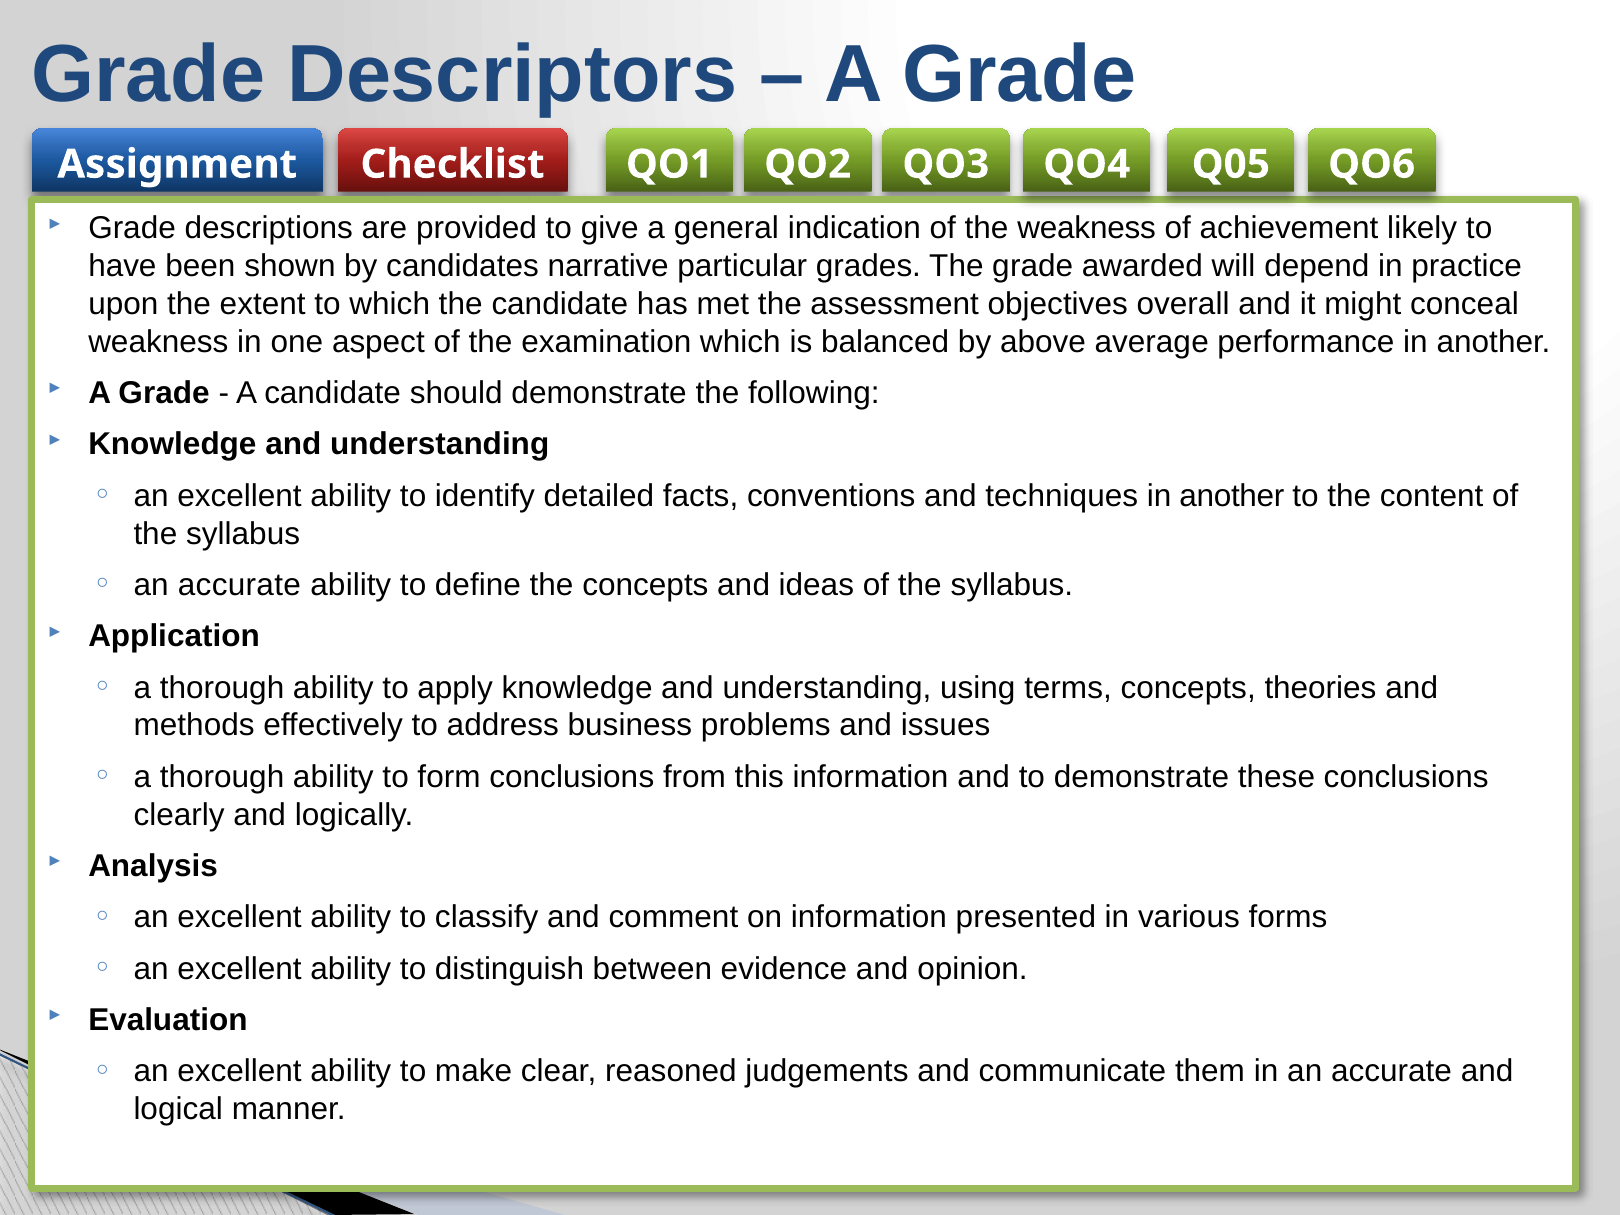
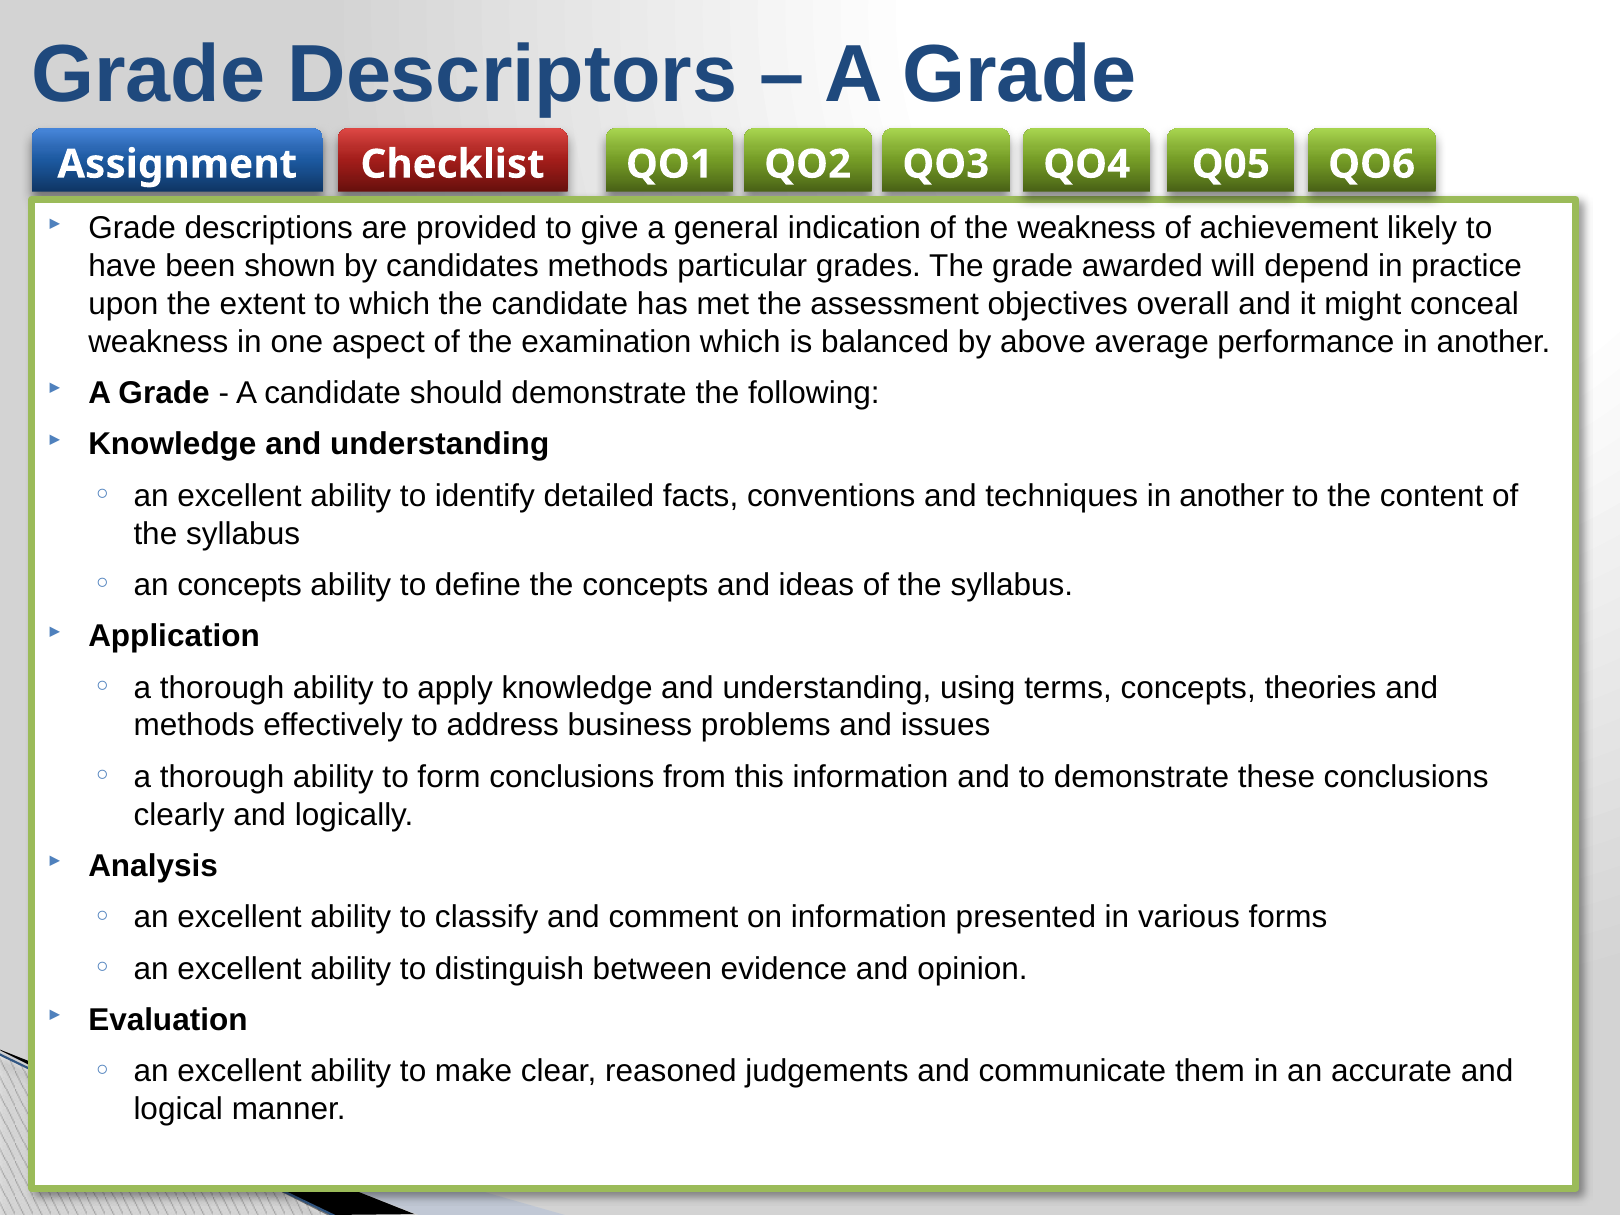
candidates narrative: narrative -> methods (608, 266)
accurate: accurate -> concepts (240, 585)
